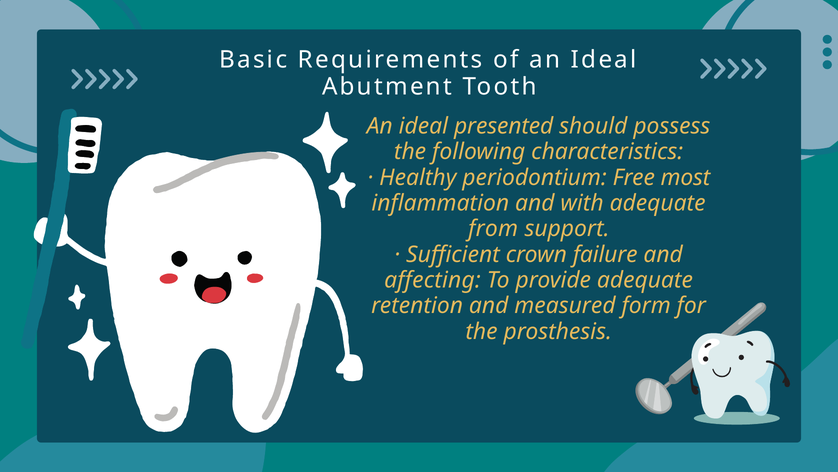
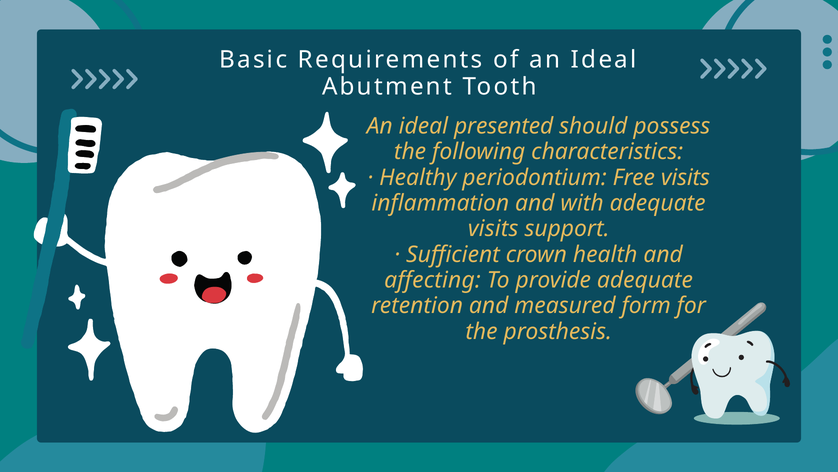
Free most: most -> visits (685, 177)
from: from -> visits (493, 229)
failure: failure -> health (605, 254)
